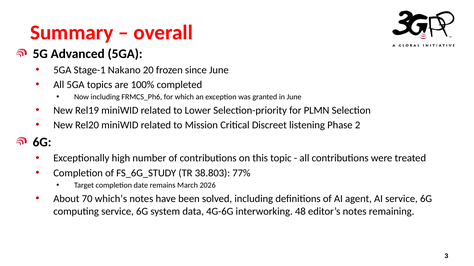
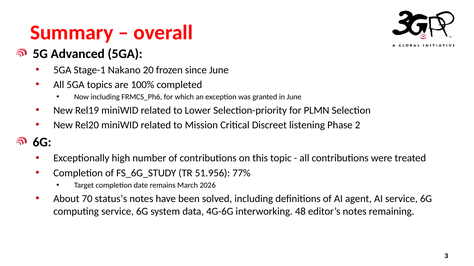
38.803: 38.803 -> 51.956 (212, 173)
which’s: which’s -> status’s (111, 199)
